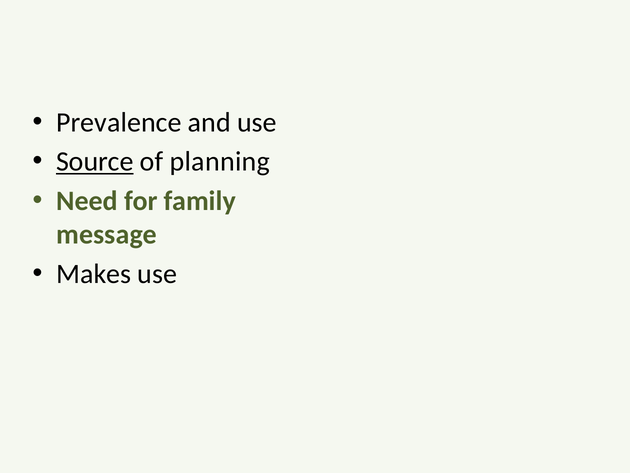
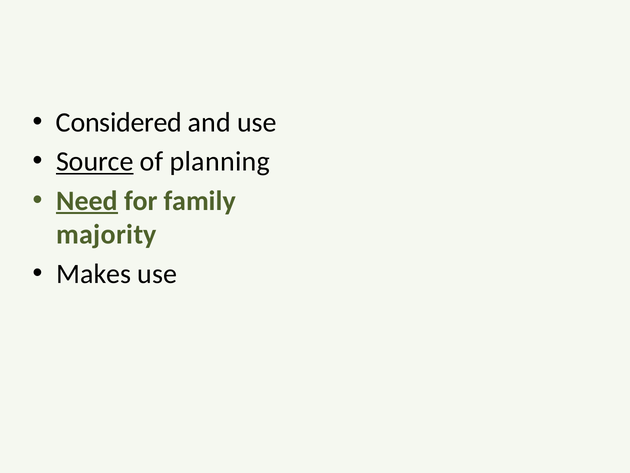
Prevalence: Prevalence -> Considered (119, 122)
Need underline: none -> present (87, 201)
message: message -> majority (107, 234)
